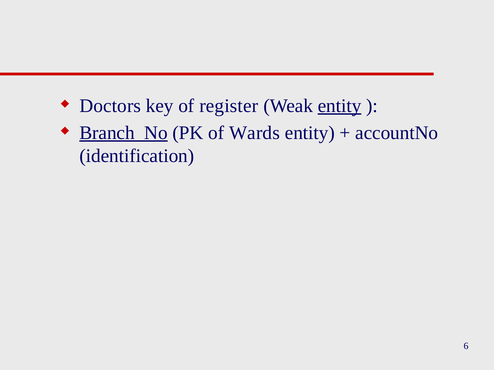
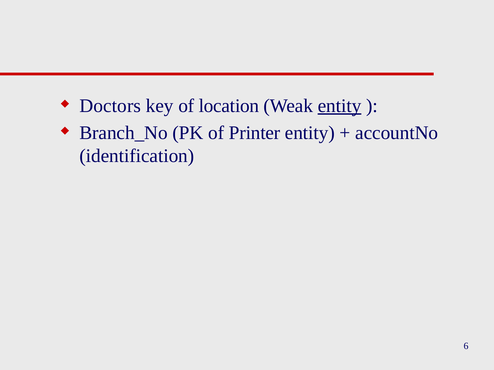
register: register -> location (229, 106)
Branch_No underline: present -> none (124, 133)
Wards: Wards -> Printer (255, 133)
